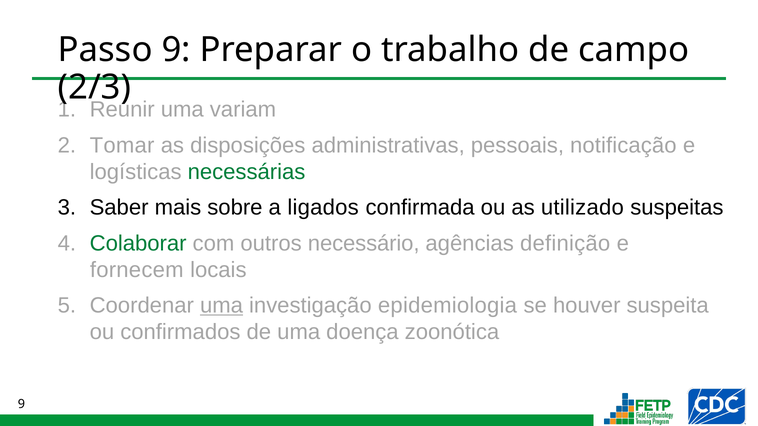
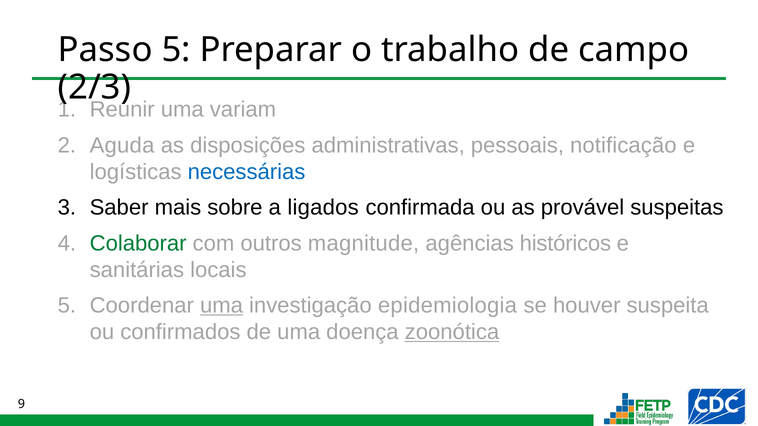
Passo 9: 9 -> 5 (176, 50)
Tomar: Tomar -> Aguda (122, 145)
necessárias colour: green -> blue (247, 172)
utilizado: utilizado -> provável (583, 208)
necessário: necessário -> magnitude (364, 243)
definição: definição -> históricos (565, 243)
fornecem: fornecem -> sanitárias (137, 270)
zoonótica underline: none -> present (452, 332)
